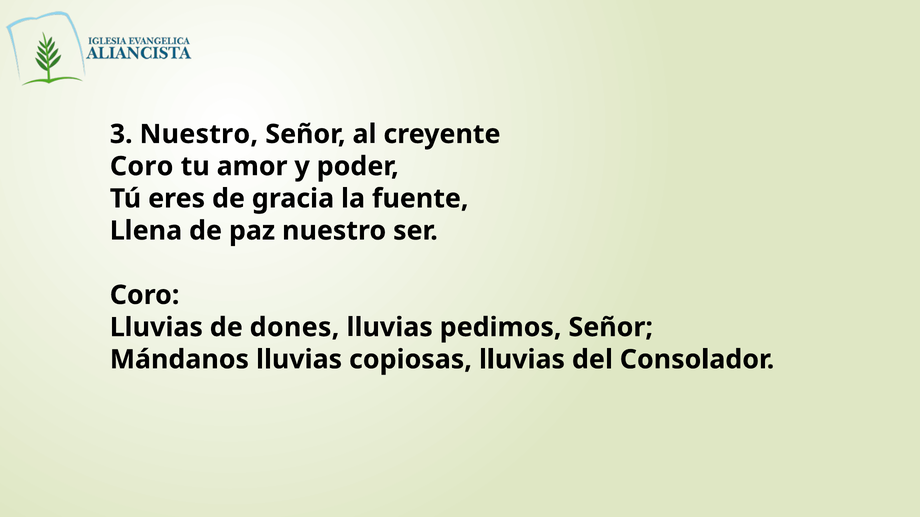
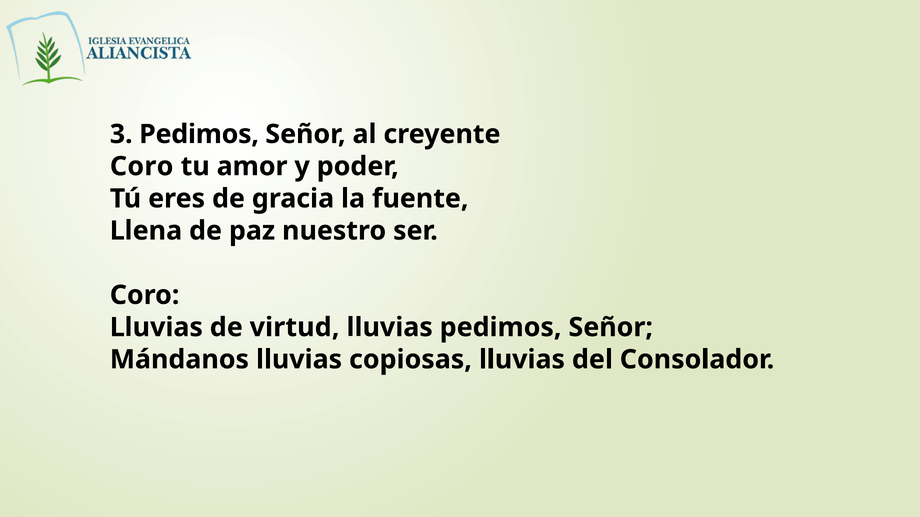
3 Nuestro: Nuestro -> Pedimos (199, 134)
dones: dones -> virtud (295, 328)
